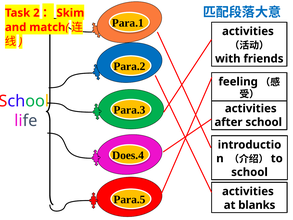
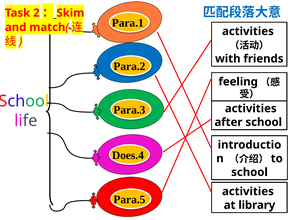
blanks: blanks -> library (257, 205)
